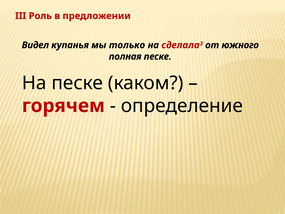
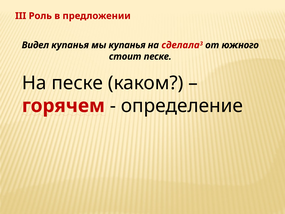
мы только: только -> купанья (127, 45)
полная: полная -> стоит (125, 56)
